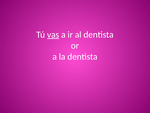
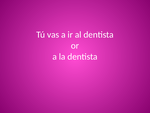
vas underline: present -> none (53, 34)
